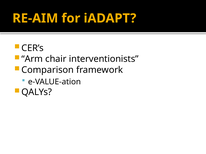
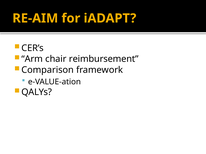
interventionists: interventionists -> reimbursement (104, 59)
